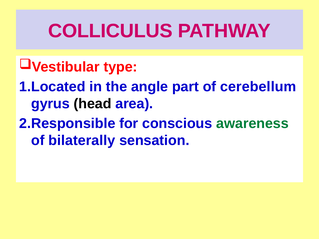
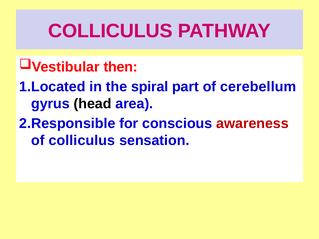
type: type -> then (121, 67)
angle: angle -> spiral (150, 87)
awareness colour: green -> red (252, 124)
of bilaterally: bilaterally -> colliculus (82, 141)
